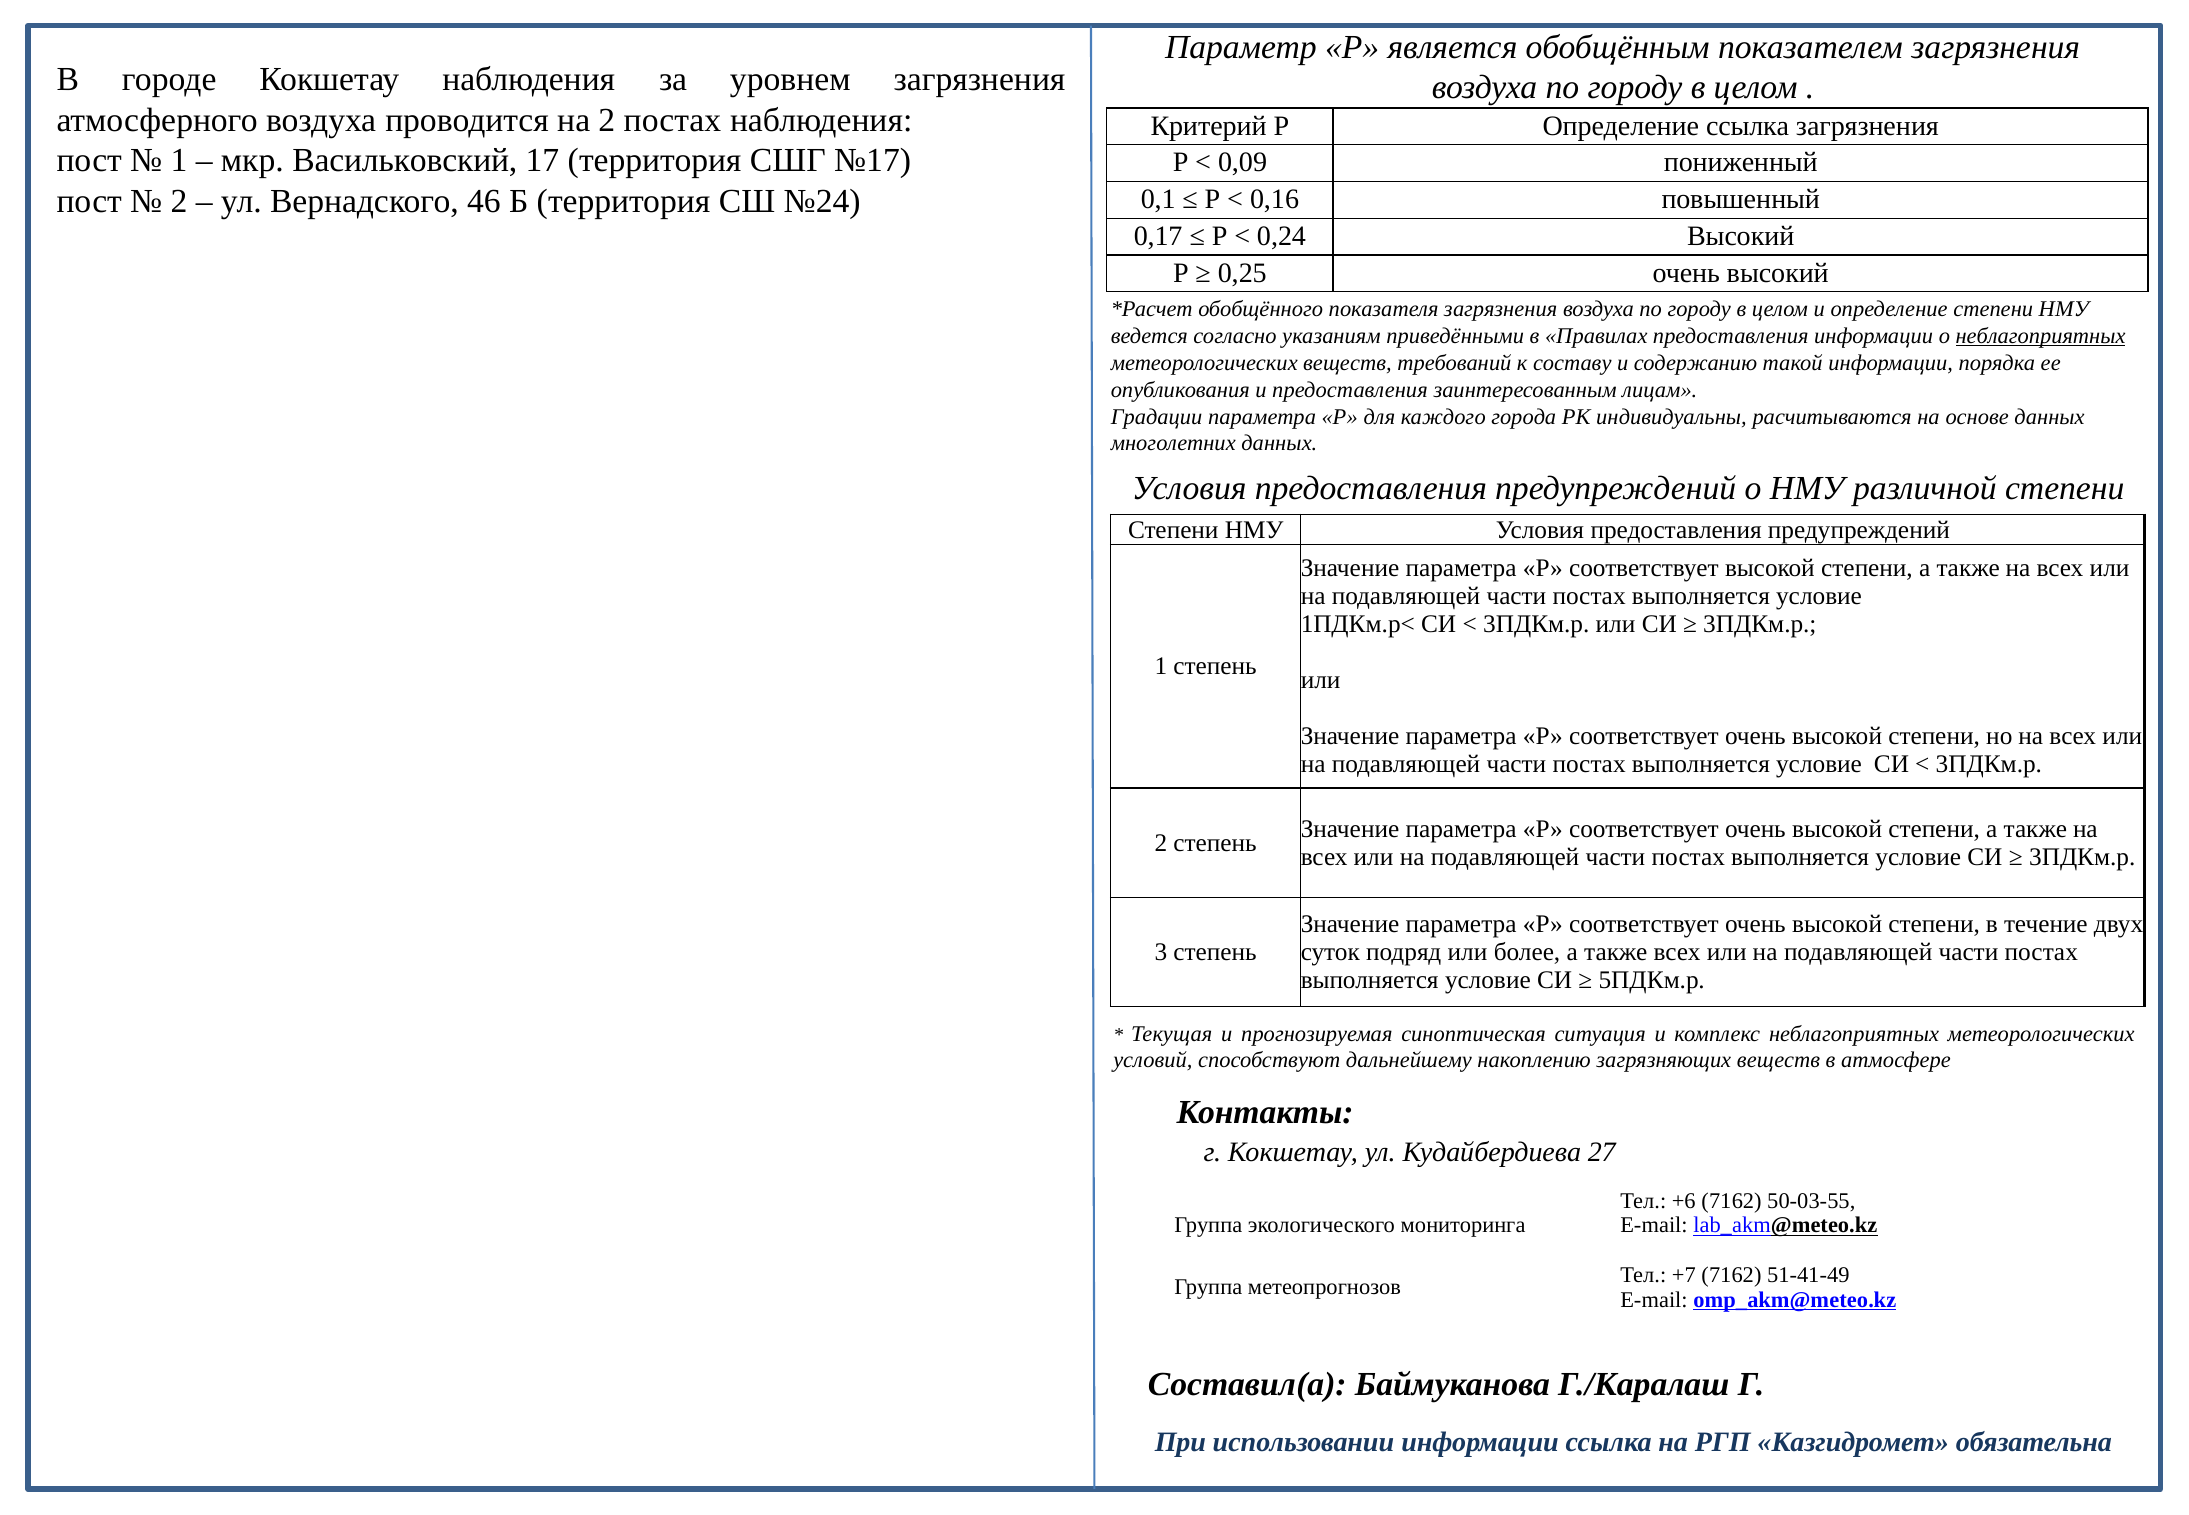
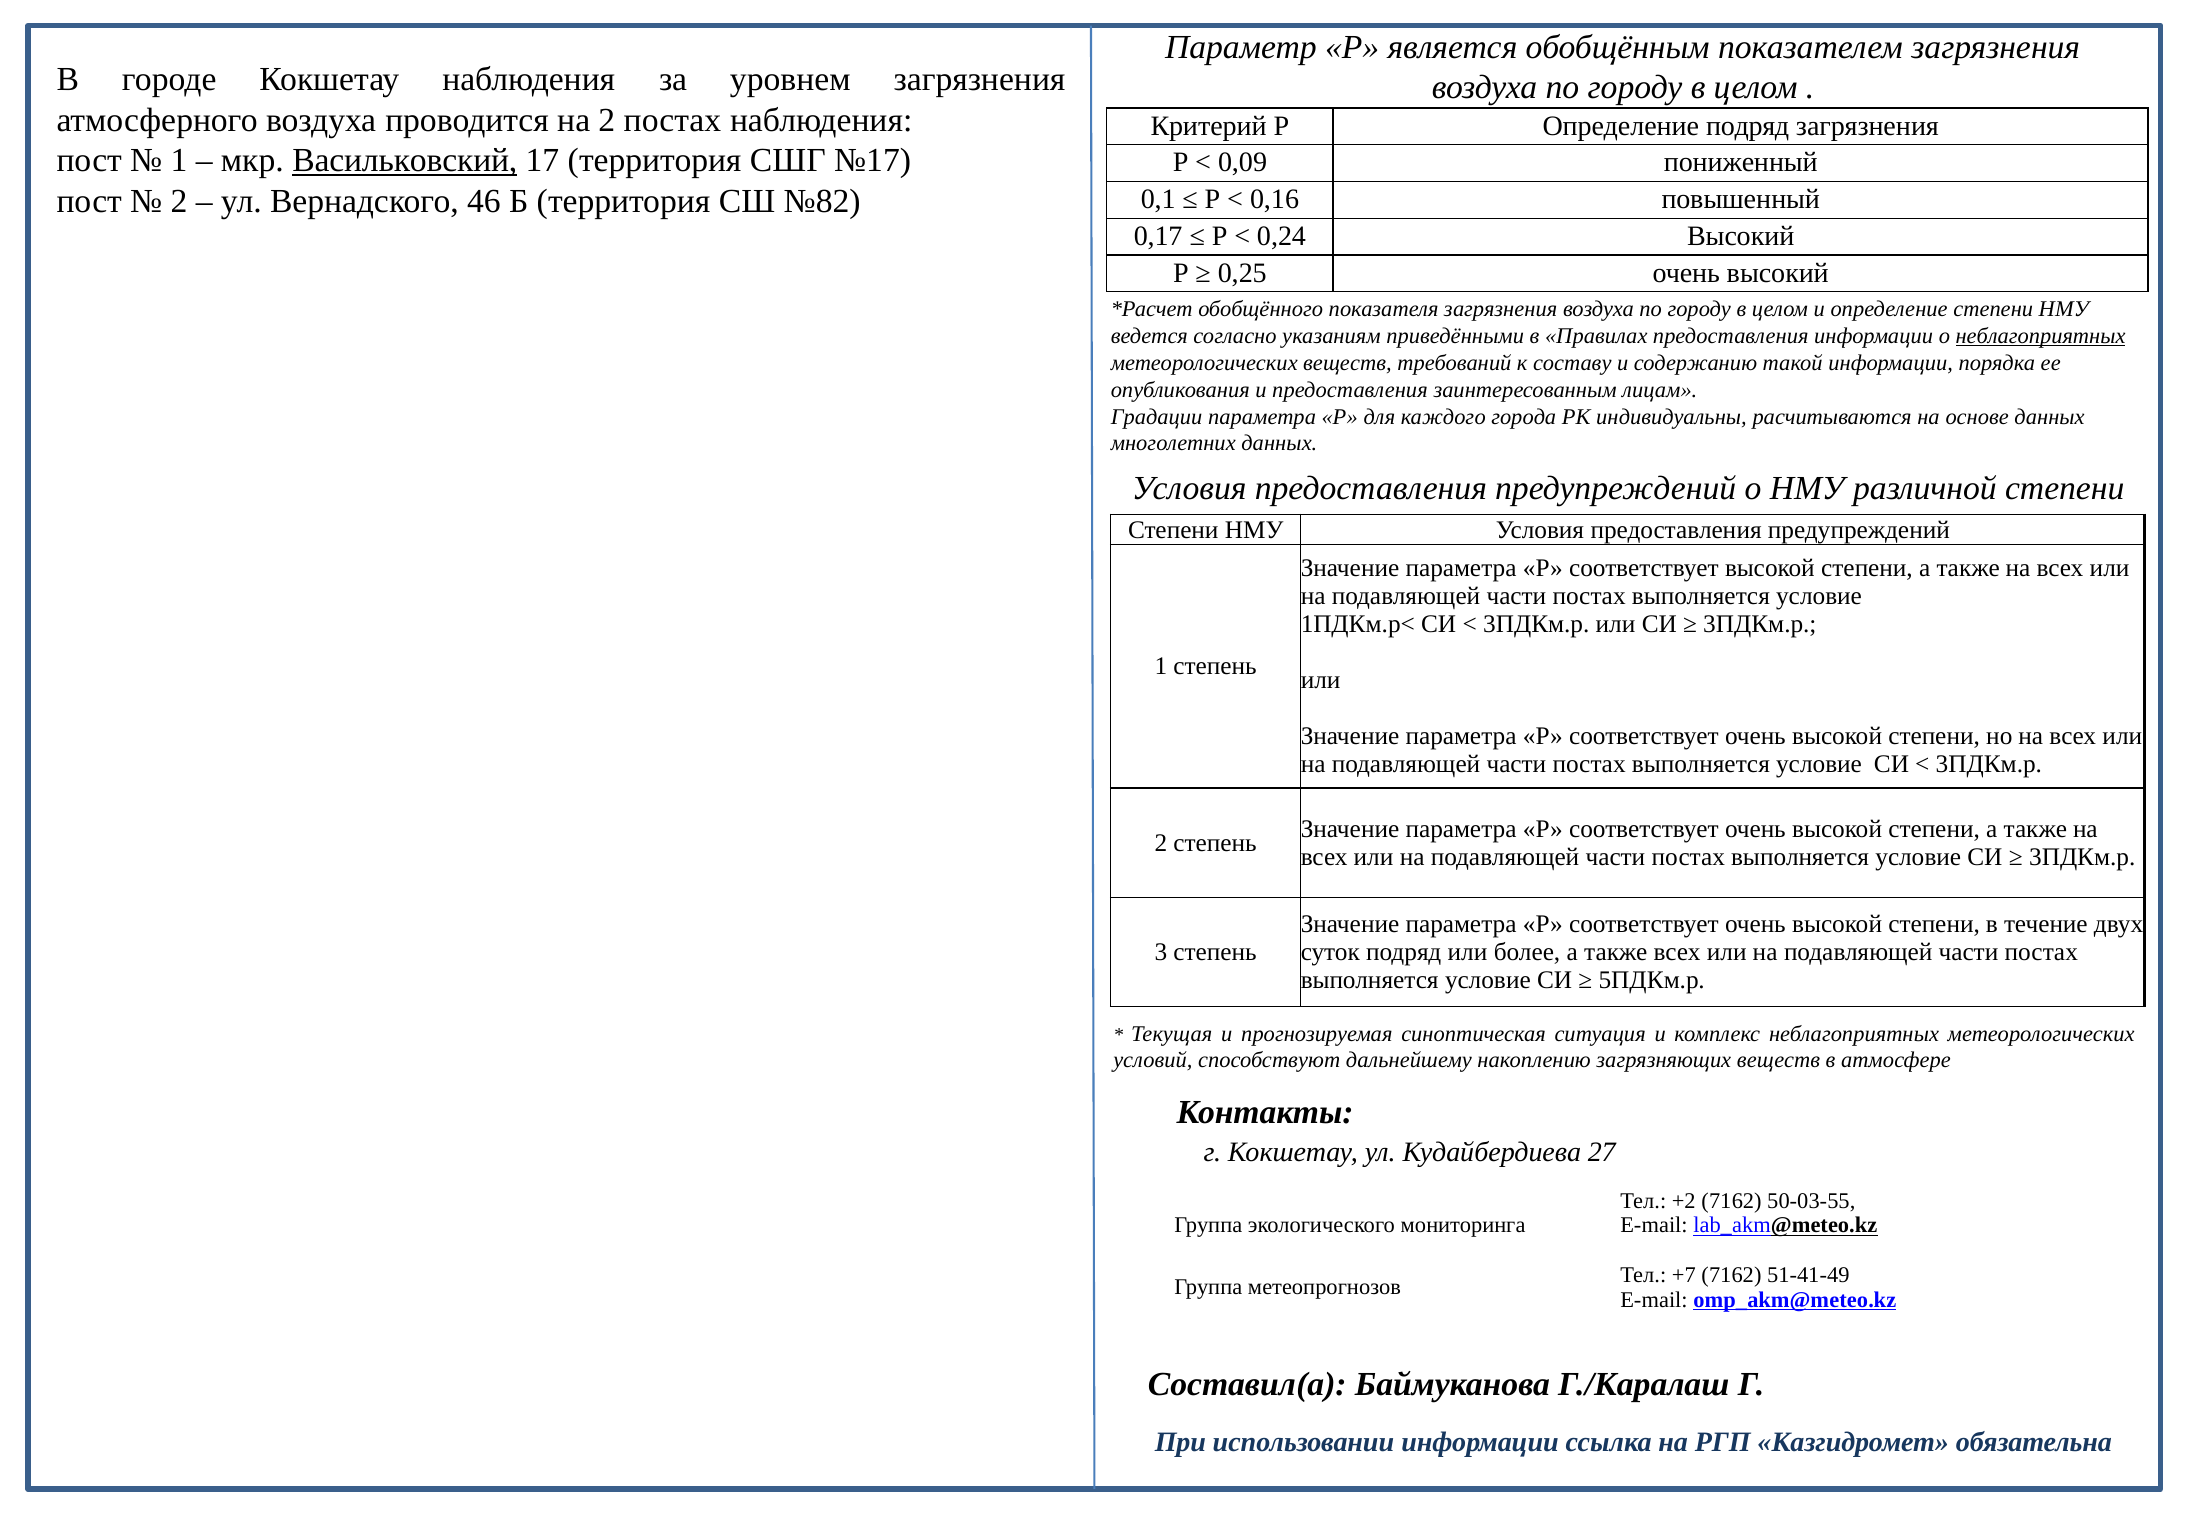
Определение ссылка: ссылка -> подряд (1748, 126)
Васильковский underline: none -> present (405, 161)
№24: №24 -> №82 (822, 201)
+6: +6 -> +2 (1684, 1201)
